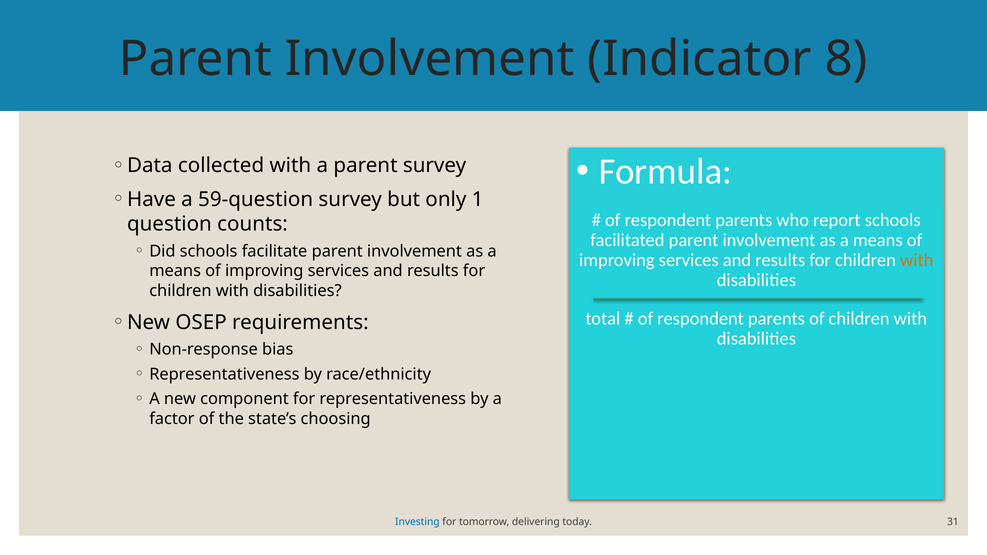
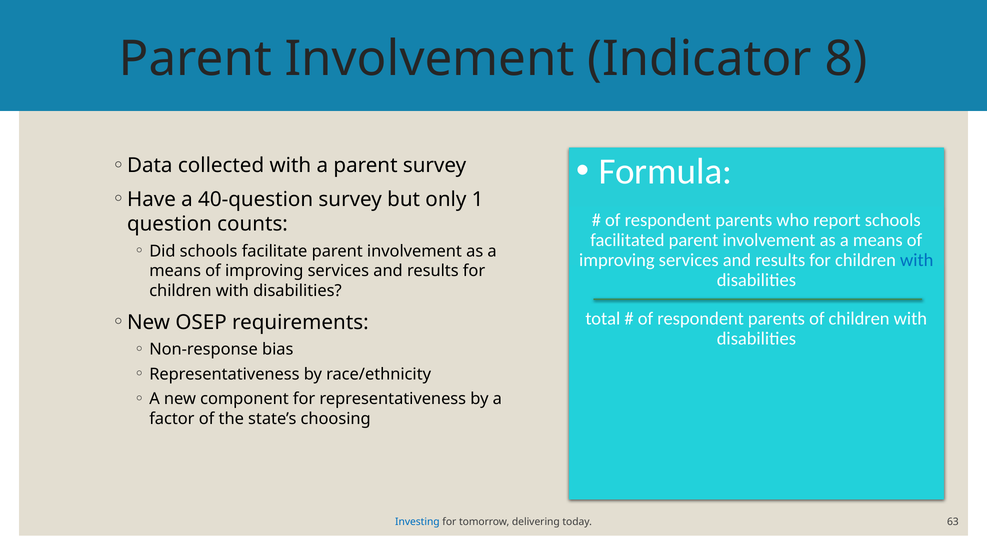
59-question: 59-question -> 40-question (256, 199)
with colour: orange -> blue (917, 260)
31: 31 -> 63 (953, 522)
